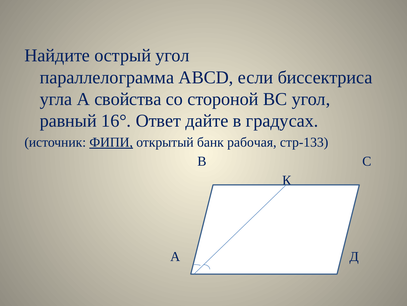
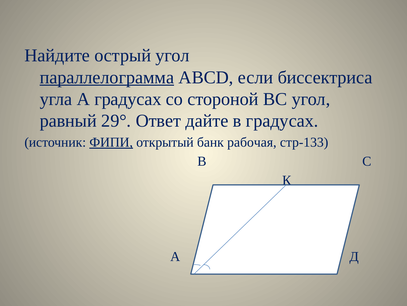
параллелограмма underline: none -> present (107, 77)
A свойства: свойства -> градусах (128, 99)
16°: 16° -> 29° (116, 121)
